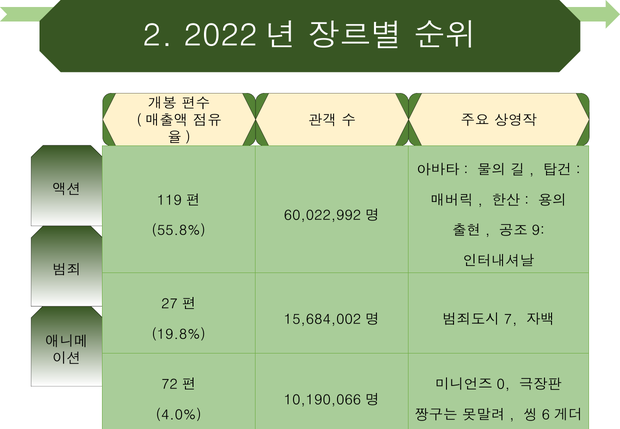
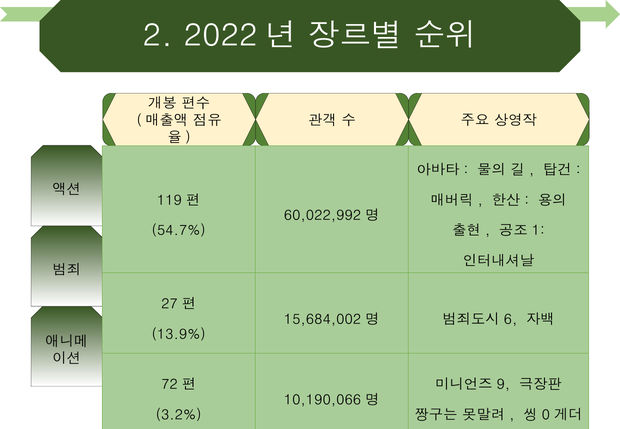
55.8%: 55.8% -> 54.7% (179, 231)
9: 9 -> 1 (538, 231)
7: 7 -> 6 (511, 320)
19.8%: 19.8% -> 13.9% (179, 335)
0: 0 -> 9 (503, 385)
4.0%: 4.0% -> 3.2% (179, 415)
6: 6 -> 0 (546, 415)
